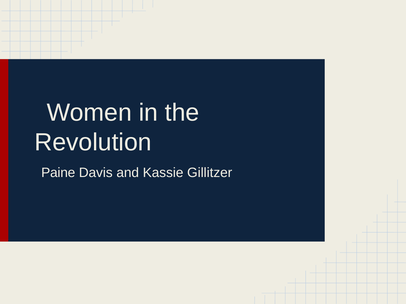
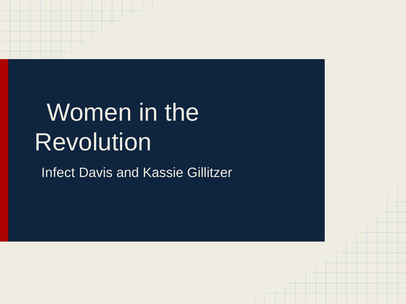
Paine: Paine -> Infect (58, 173)
